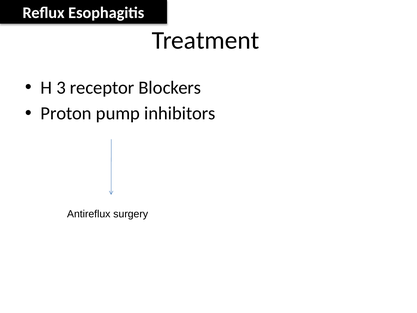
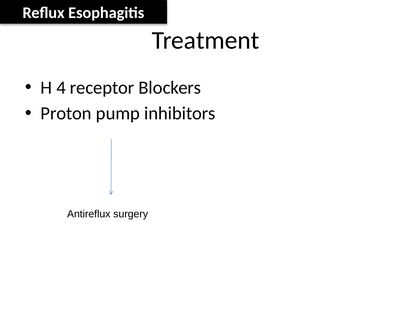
3: 3 -> 4 (61, 87)
